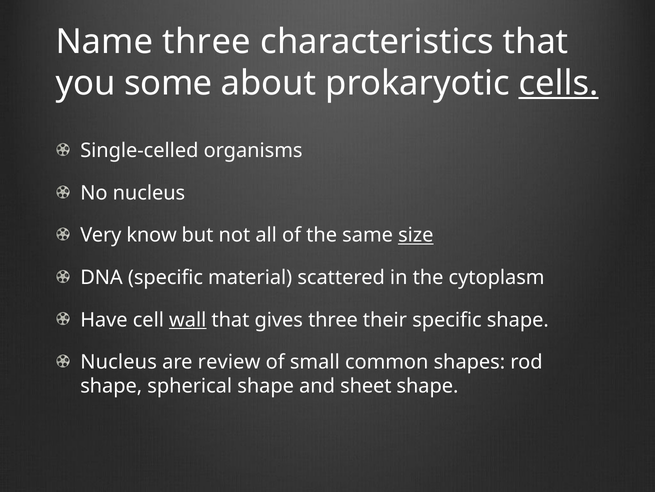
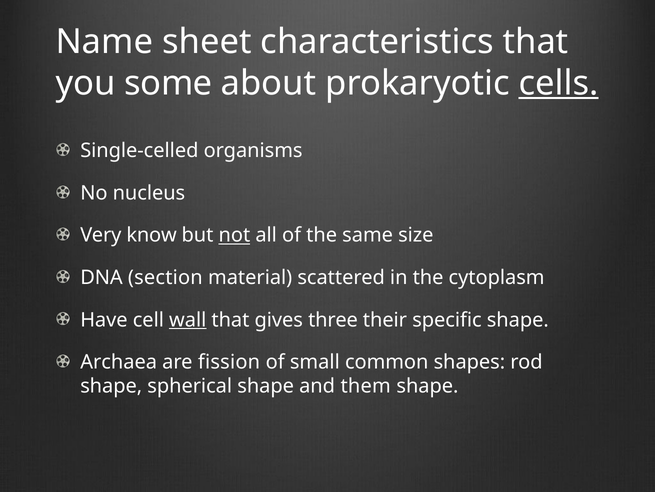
Name three: three -> sheet (207, 42)
not underline: none -> present (234, 235)
size underline: present -> none (416, 235)
DNA specific: specific -> section (165, 277)
Nucleus: Nucleus -> Archaea (119, 362)
review: review -> fission (229, 362)
sheet: sheet -> them (366, 386)
